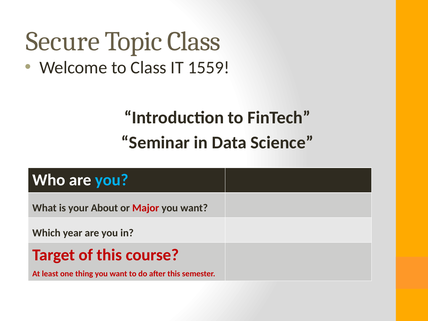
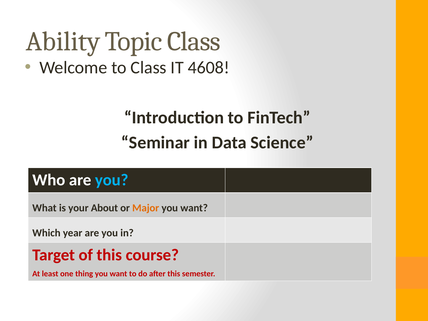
Secure: Secure -> Ability (63, 42)
1559: 1559 -> 4608 (209, 68)
Major colour: red -> orange (146, 208)
